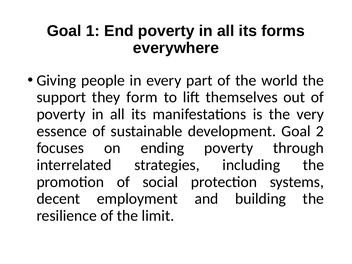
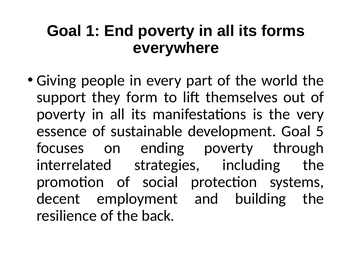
2: 2 -> 5 (320, 131)
limit: limit -> back (158, 216)
